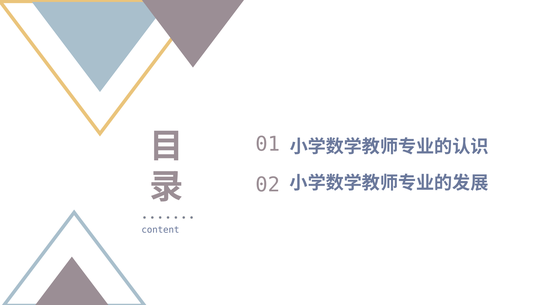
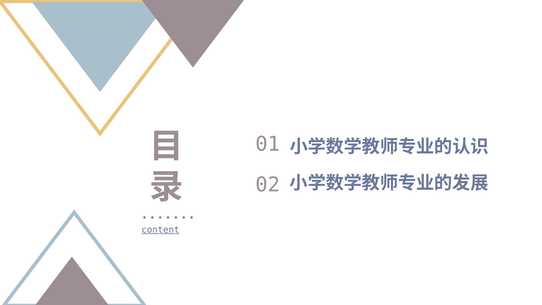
content underline: none -> present (160, 230)
